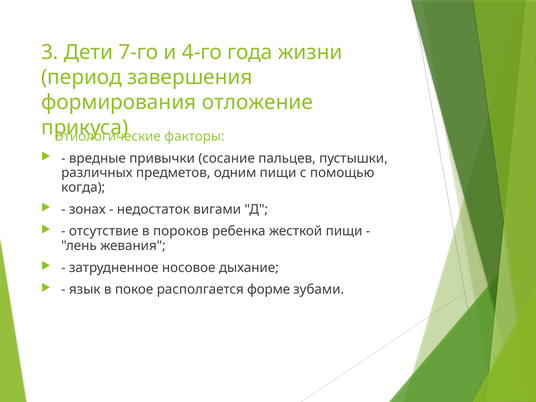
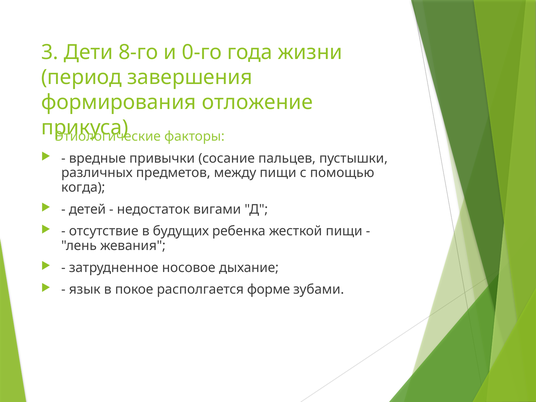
7-го: 7-го -> 8-го (138, 52)
4-го: 4-го -> 0-го (202, 52)
одним: одним -> между (235, 173)
зонах: зонах -> детей (87, 209)
пороков: пороков -> будущих (181, 231)
